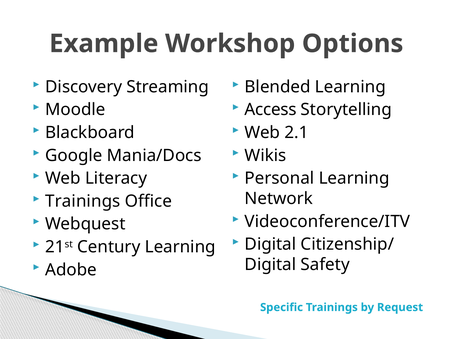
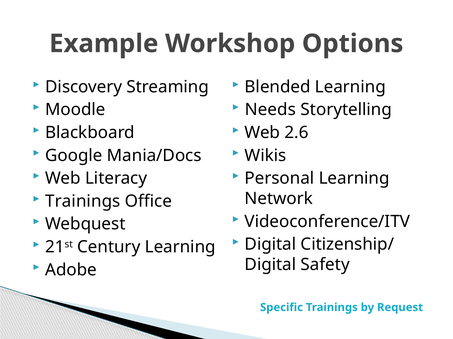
Access: Access -> Needs (270, 110)
2.1: 2.1 -> 2.6 (296, 133)
